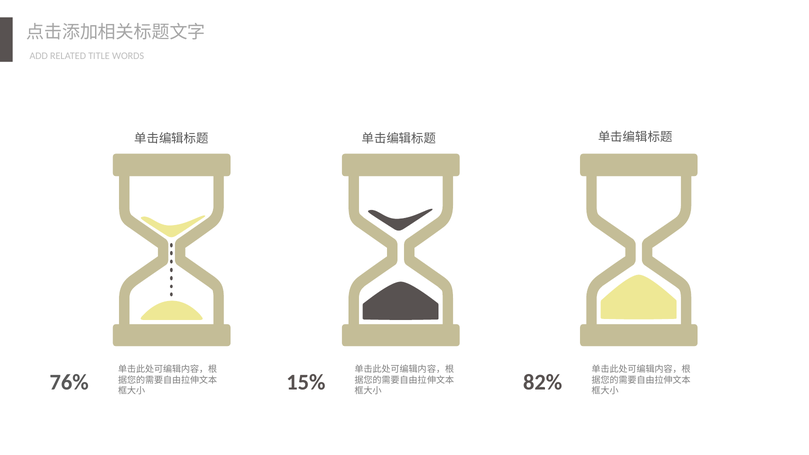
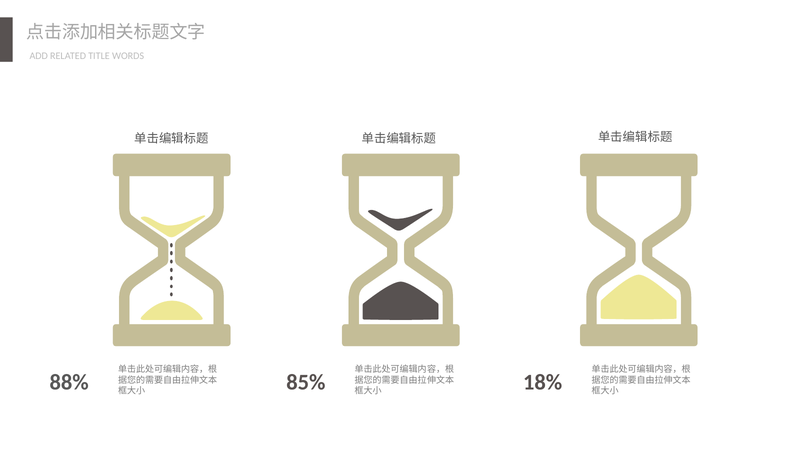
76%: 76% -> 88% (69, 383)
15%: 15% -> 85% (306, 383)
82%: 82% -> 18% (543, 383)
